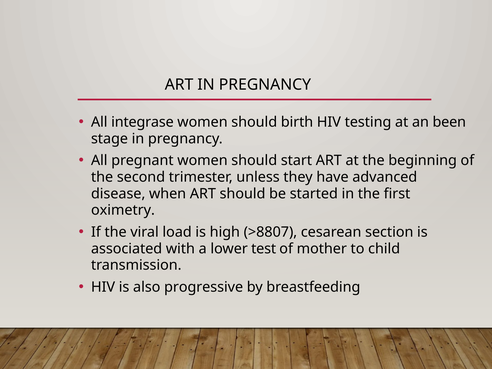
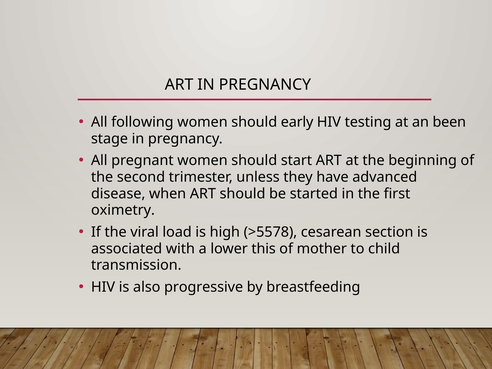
integrase: integrase -> following (142, 122)
birth: birth -> early (297, 122)
>8807: >8807 -> >5578 (270, 232)
test: test -> this (264, 249)
